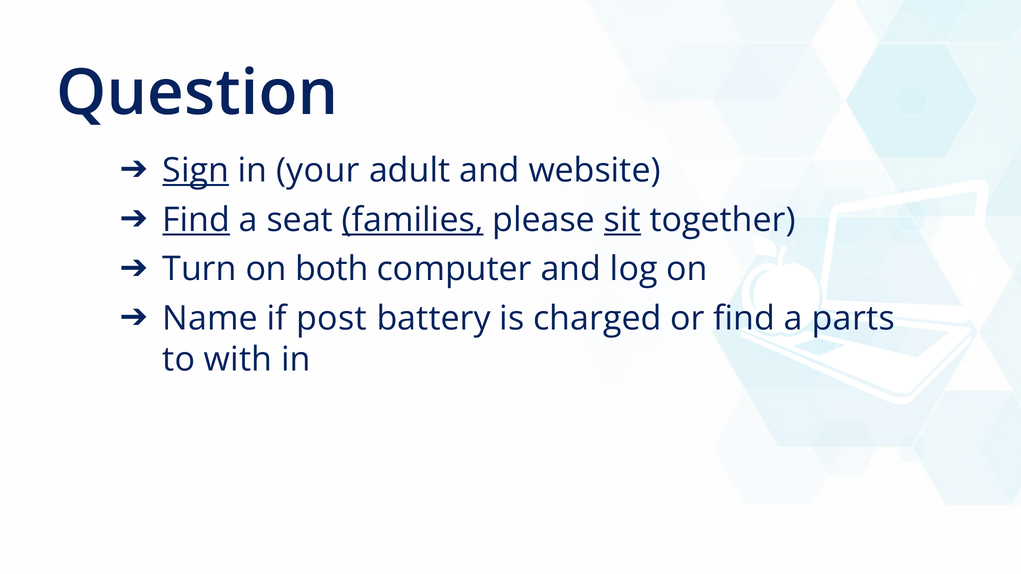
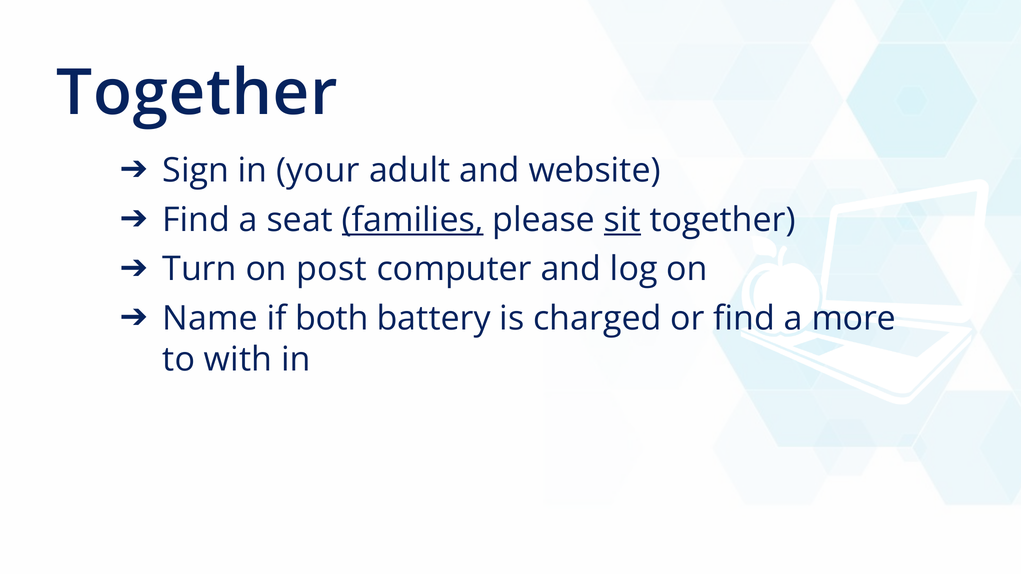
Question: Question -> Together (197, 93)
Sign underline: present -> none (196, 171)
Find underline: present -> none (196, 220)
both: both -> post (332, 269)
post: post -> both (332, 319)
parts: parts -> more (854, 319)
